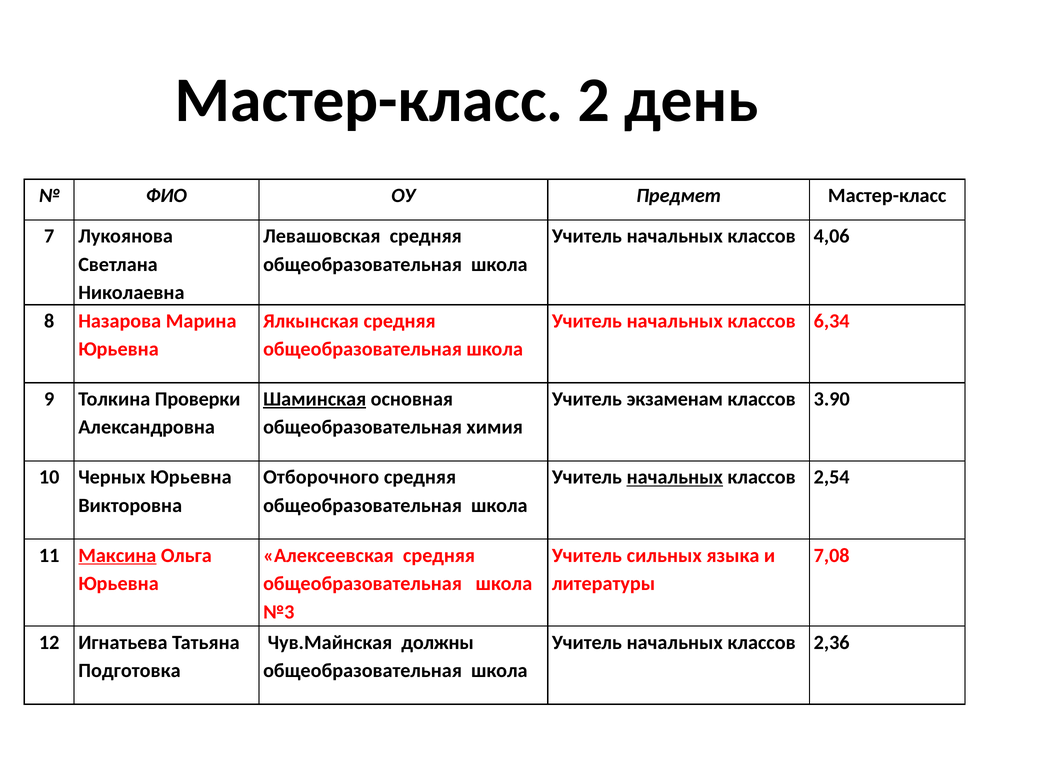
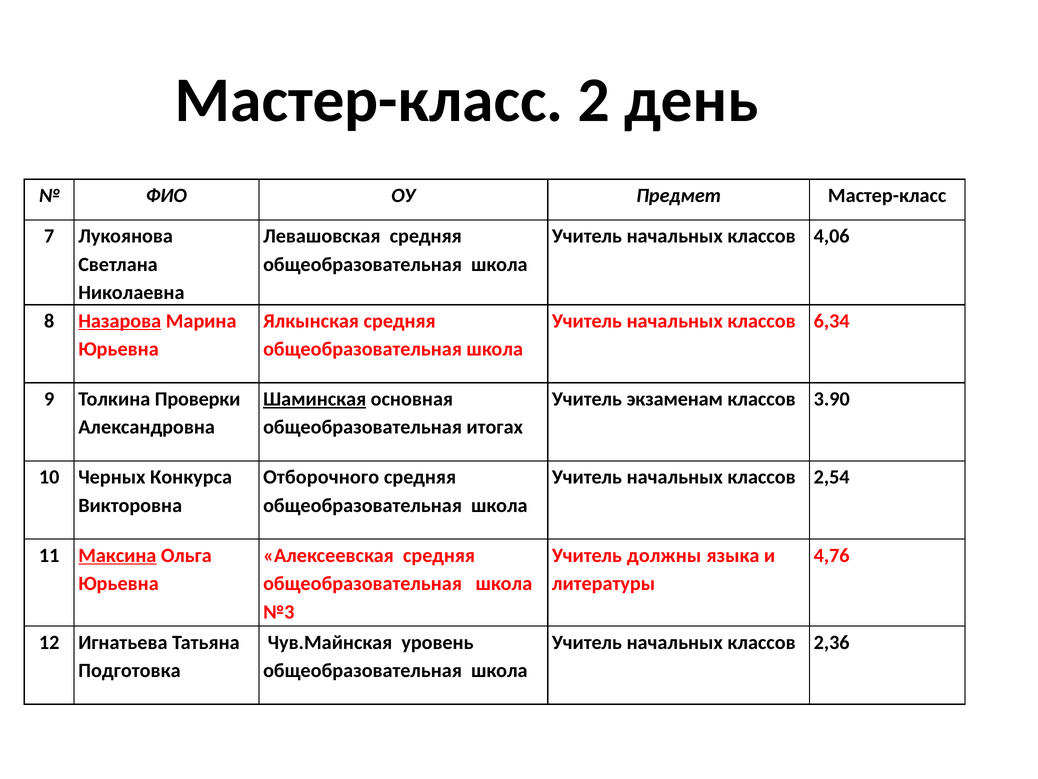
Назарова underline: none -> present (120, 321)
химия: химия -> итогах (495, 427)
Черных Юрьевна: Юрьевна -> Конкурса (191, 477)
начальных underline: present -> none (675, 477)
сильных: сильных -> должны (664, 555)
7,08: 7,08 -> 4,76 (832, 555)
должны: должны -> уровень (437, 642)
